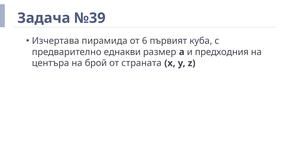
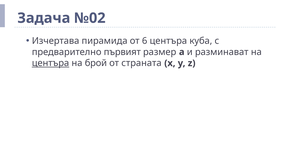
№39: №39 -> №02 (90, 18)
6 първият: първият -> центъра (168, 41)
еднакви: еднакви -> първият (122, 52)
предходния: предходния -> разминават (222, 52)
центъра underline: none -> present (50, 63)
